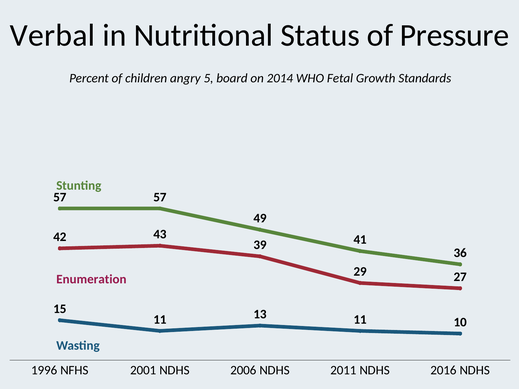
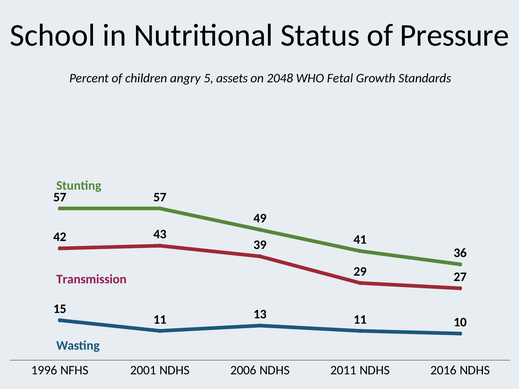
Verbal: Verbal -> School (53, 35)
board: board -> assets (232, 78)
2014: 2014 -> 2048 (280, 78)
Enumeration: Enumeration -> Transmission (91, 279)
